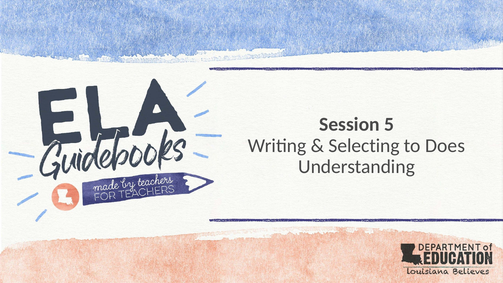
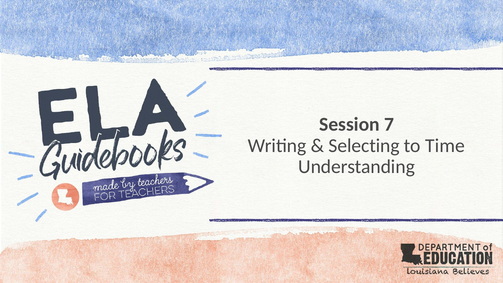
5: 5 -> 7 (389, 124)
Does: Does -> Time (445, 146)
